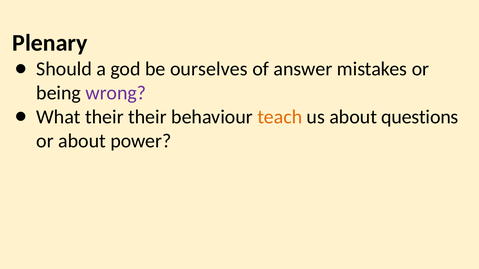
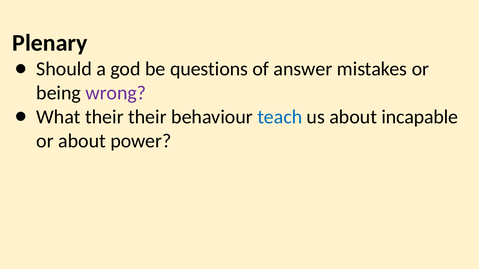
ourselves: ourselves -> questions (209, 69)
teach colour: orange -> blue (280, 117)
questions: questions -> incapable (420, 117)
